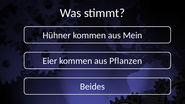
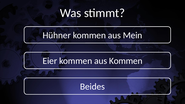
aus Pflanzen: Pflanzen -> Kommen (126, 61)
